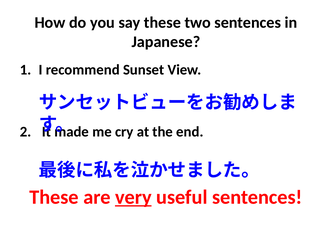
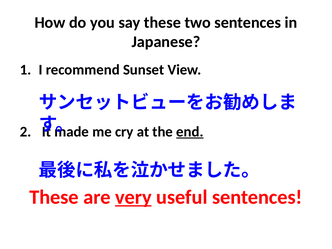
end underline: none -> present (190, 132)
